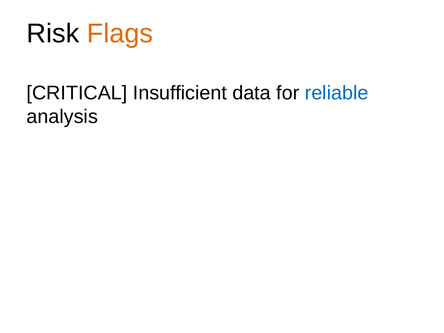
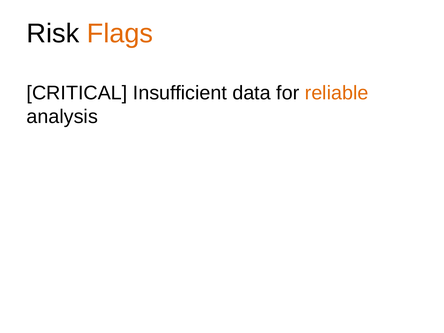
reliable colour: blue -> orange (337, 93)
